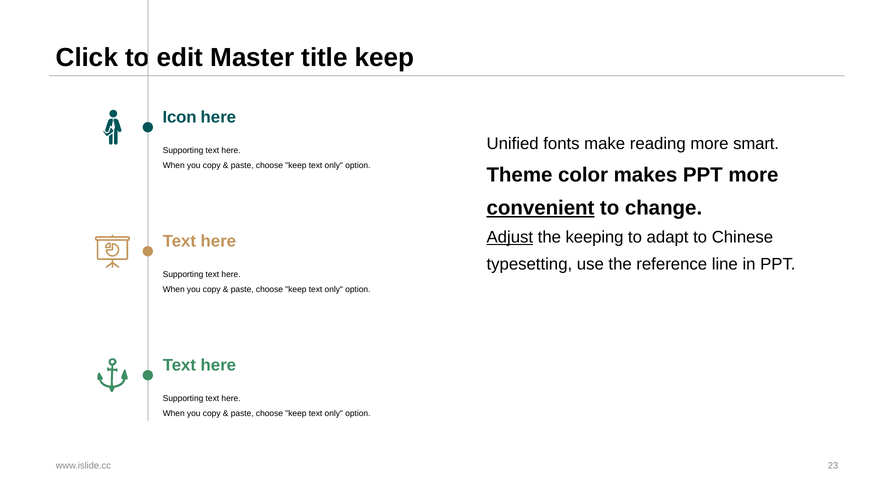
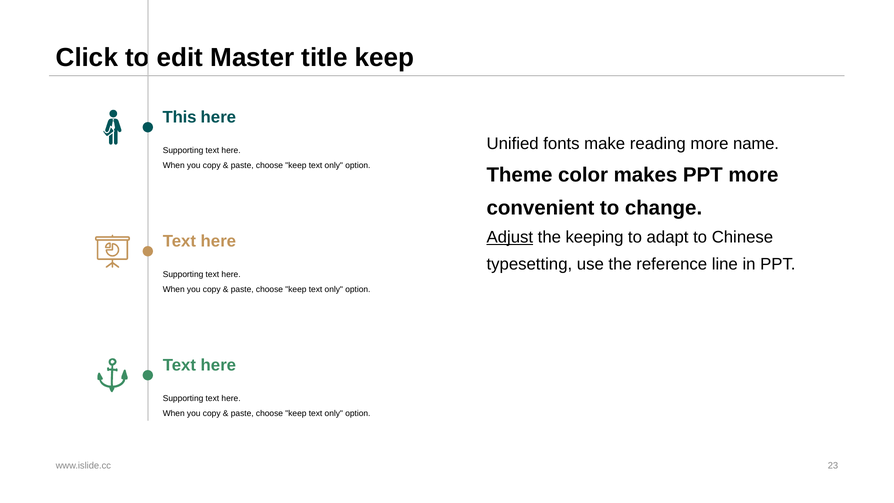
Icon: Icon -> This (180, 117)
smart: smart -> name (756, 144)
convenient underline: present -> none (540, 208)
